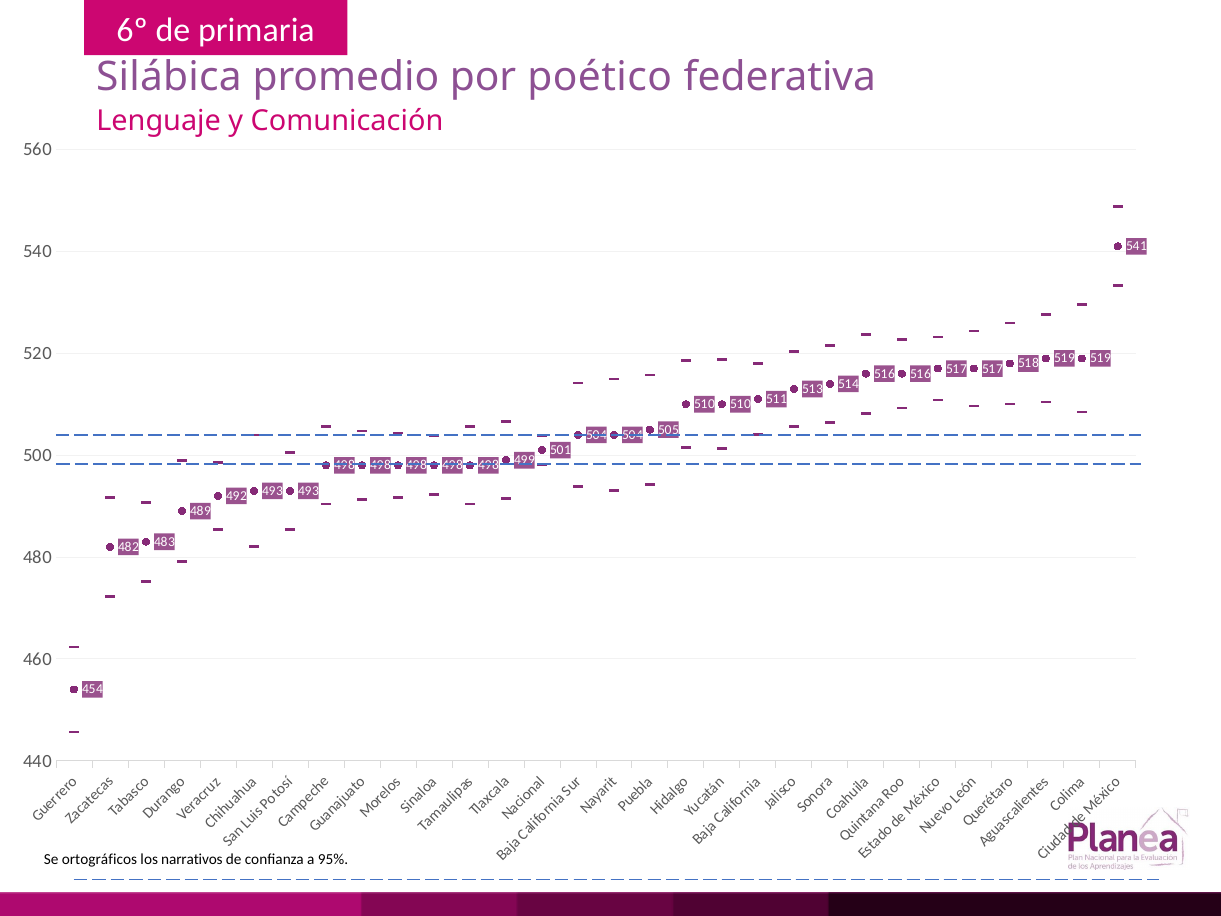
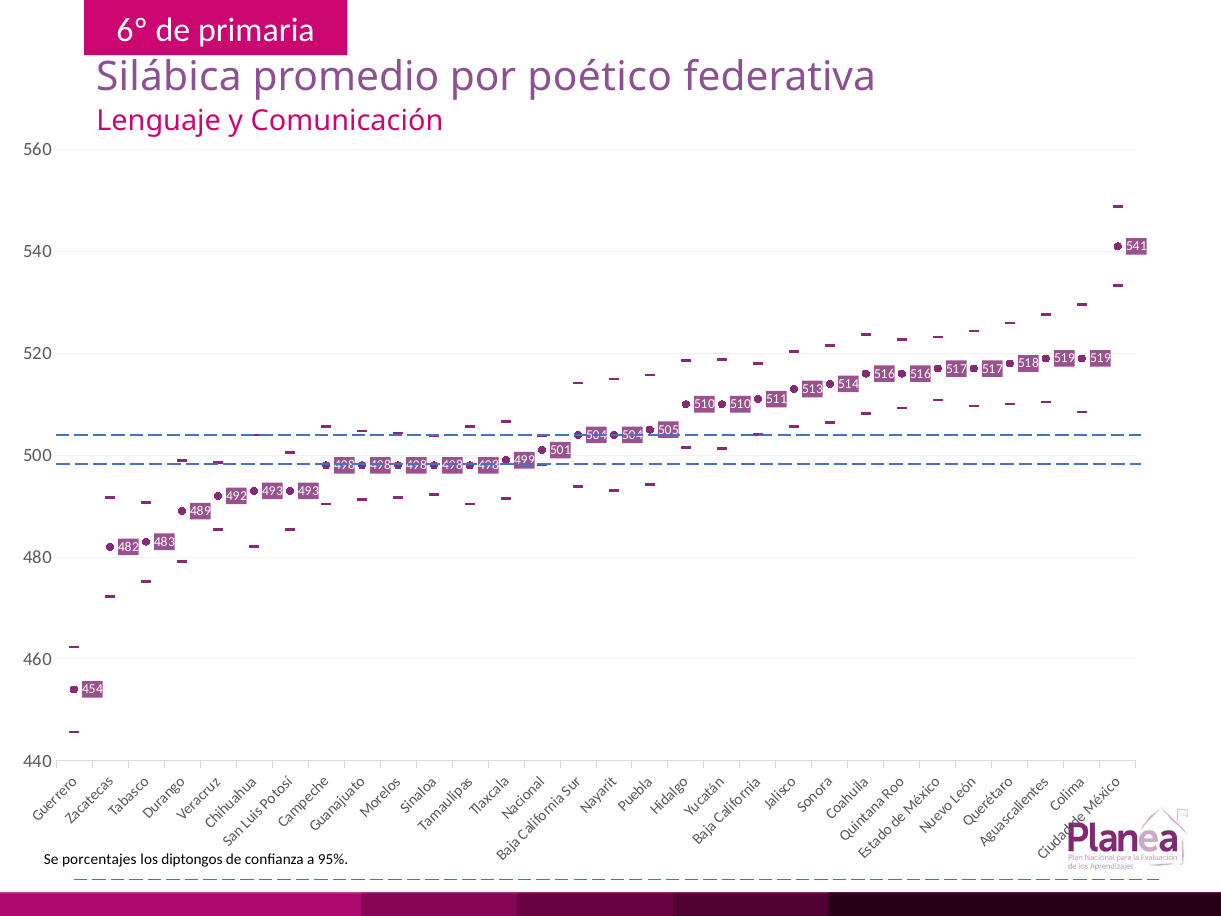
ortográficos: ortográficos -> porcentajes (99, 860)
narrativos: narrativos -> diptongos (192, 860)
